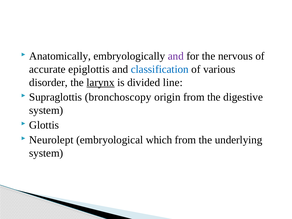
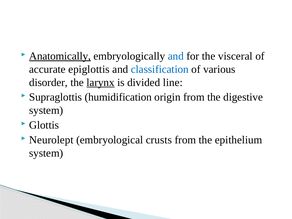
Anatomically underline: none -> present (60, 56)
and colour: purple -> blue (176, 56)
nervous: nervous -> visceral (235, 56)
bronchoscopy: bronchoscopy -> humidification (118, 97)
which: which -> crusts (159, 140)
underlying: underlying -> epithelium (239, 140)
